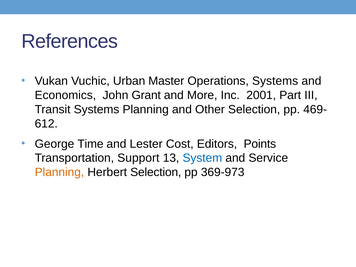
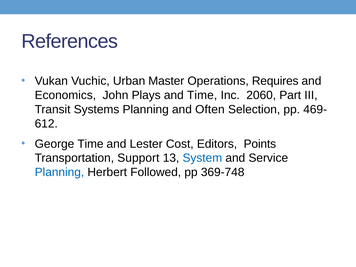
Operations Systems: Systems -> Requires (275, 81)
Grant: Grant -> Plays (146, 95)
and More: More -> Time (202, 95)
2001: 2001 -> 2060 (261, 95)
Other: Other -> Often (210, 109)
Planning colour: orange -> blue (59, 172)
Herbert Selection: Selection -> Followed (156, 172)
369-973: 369-973 -> 369-748 (223, 172)
